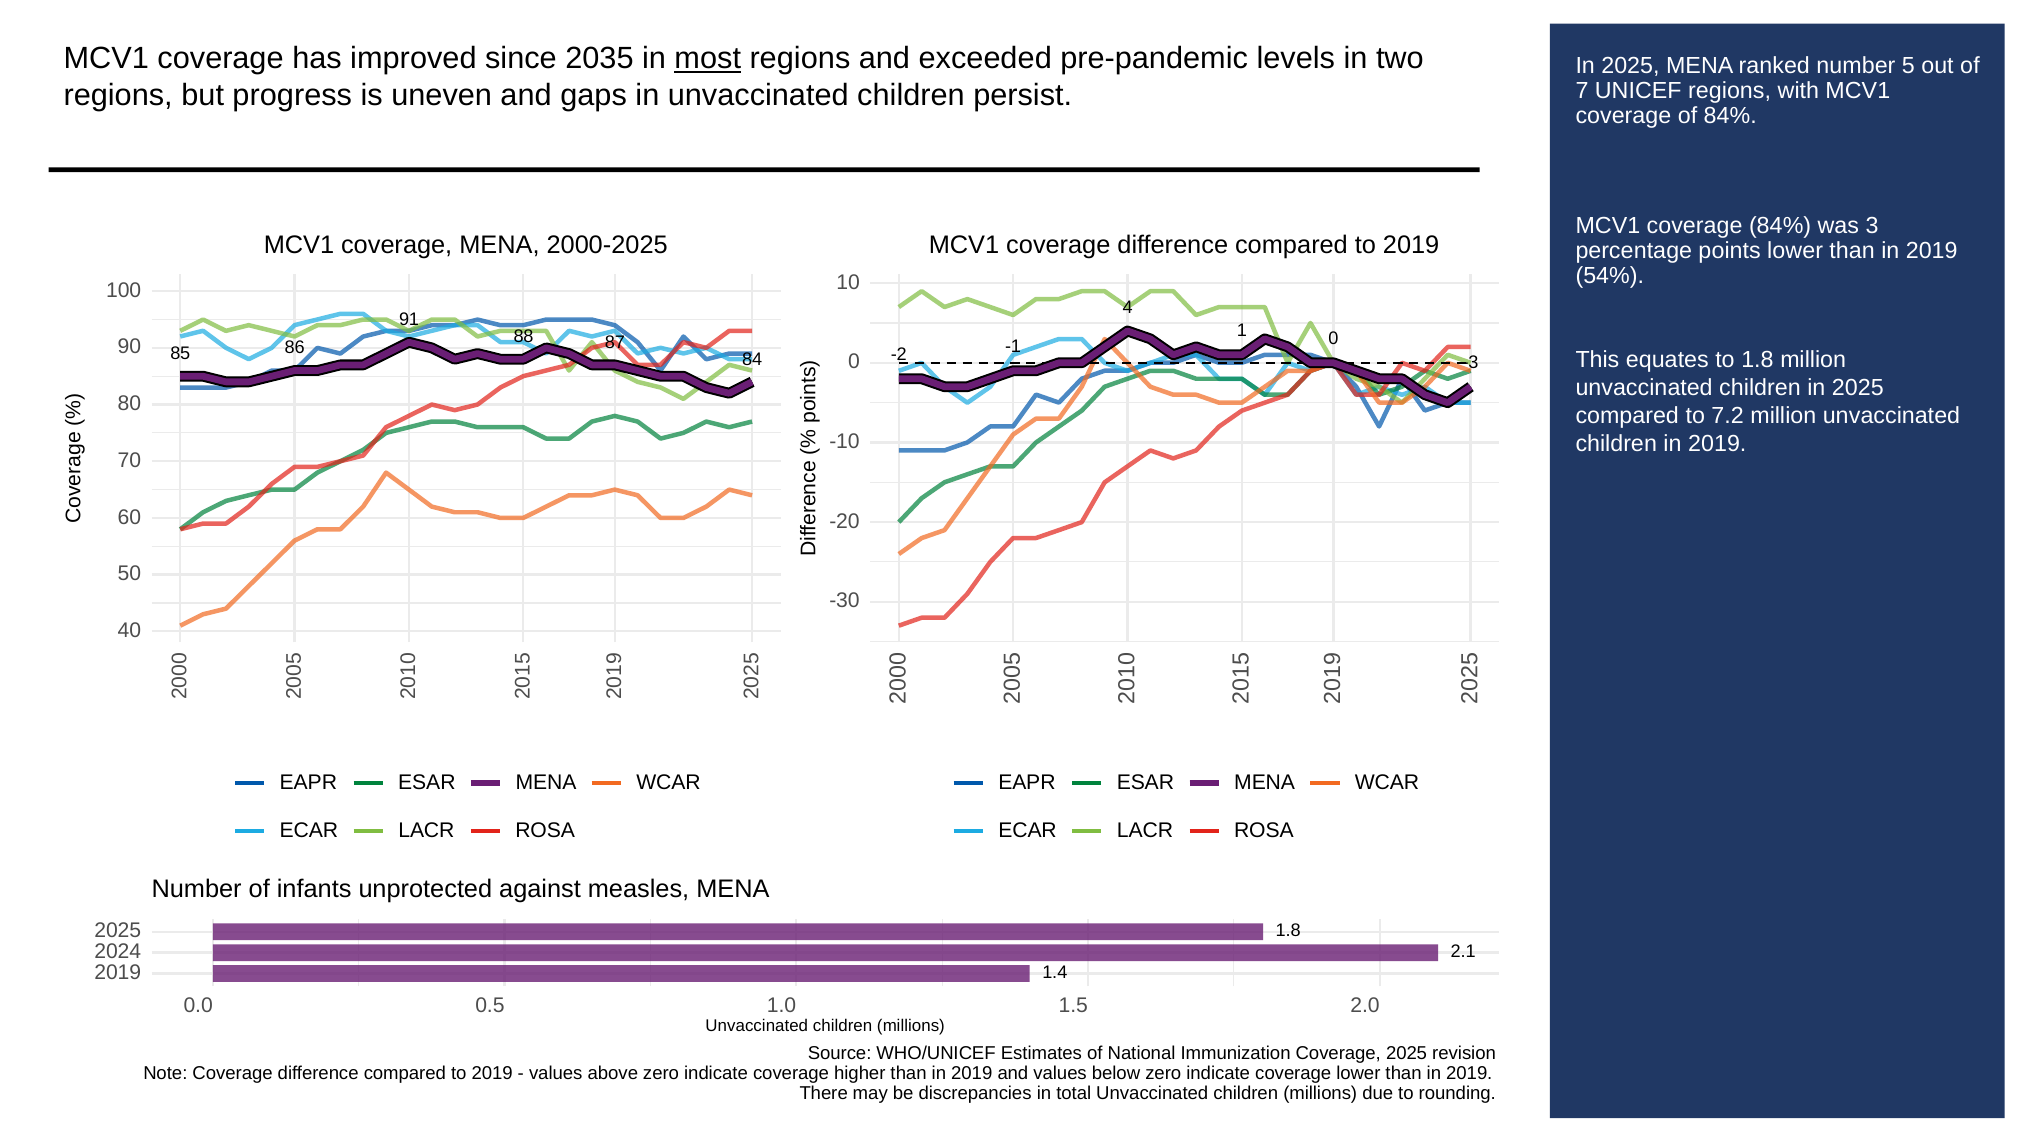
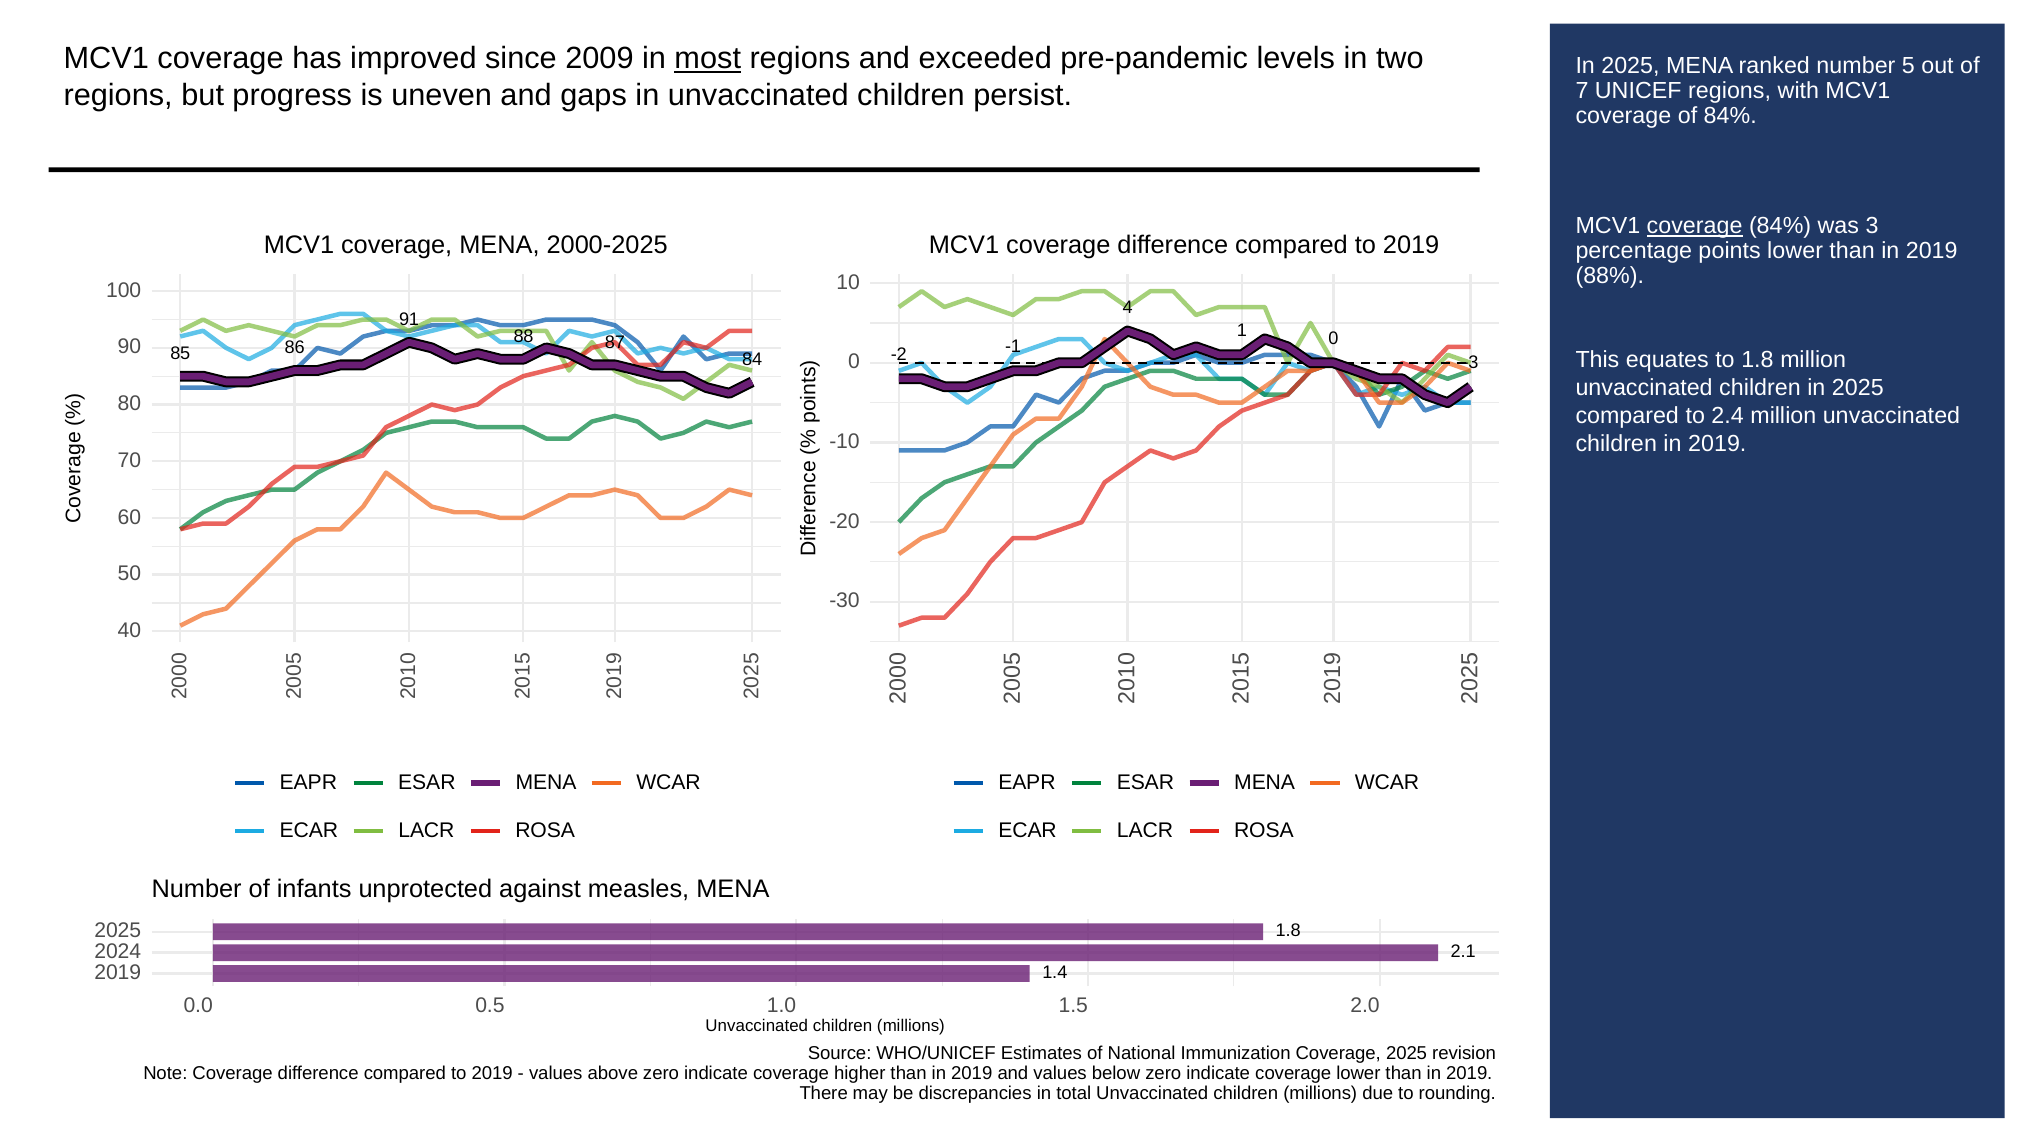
2035: 2035 -> 2009 (599, 59)
coverage underline: none -> present (1695, 226)
54%: 54% -> 88% (1610, 276)
7.2: 7.2 -> 2.4 (1728, 415)
